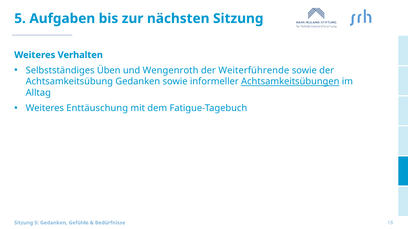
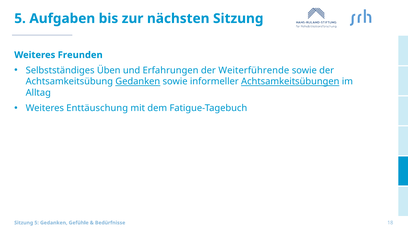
Verhalten: Verhalten -> Freunden (80, 55)
Wengenroth: Wengenroth -> Erfahrungen (171, 71)
Gedanken underline: none -> present (138, 82)
